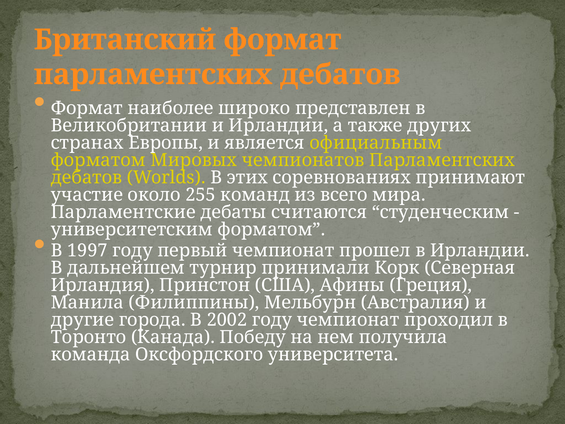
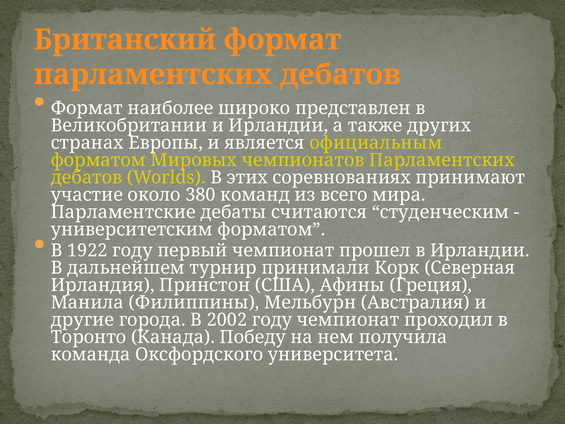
255: 255 -> 380 (200, 195)
1997: 1997 -> 1922 (87, 250)
